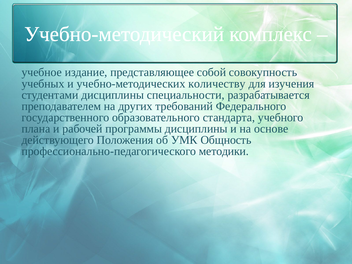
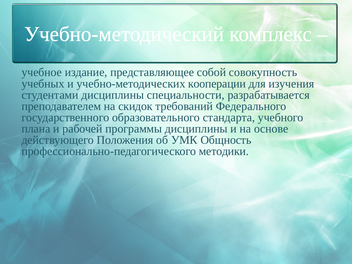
количеству: количеству -> кооперации (217, 84)
других: других -> скидок (135, 106)
